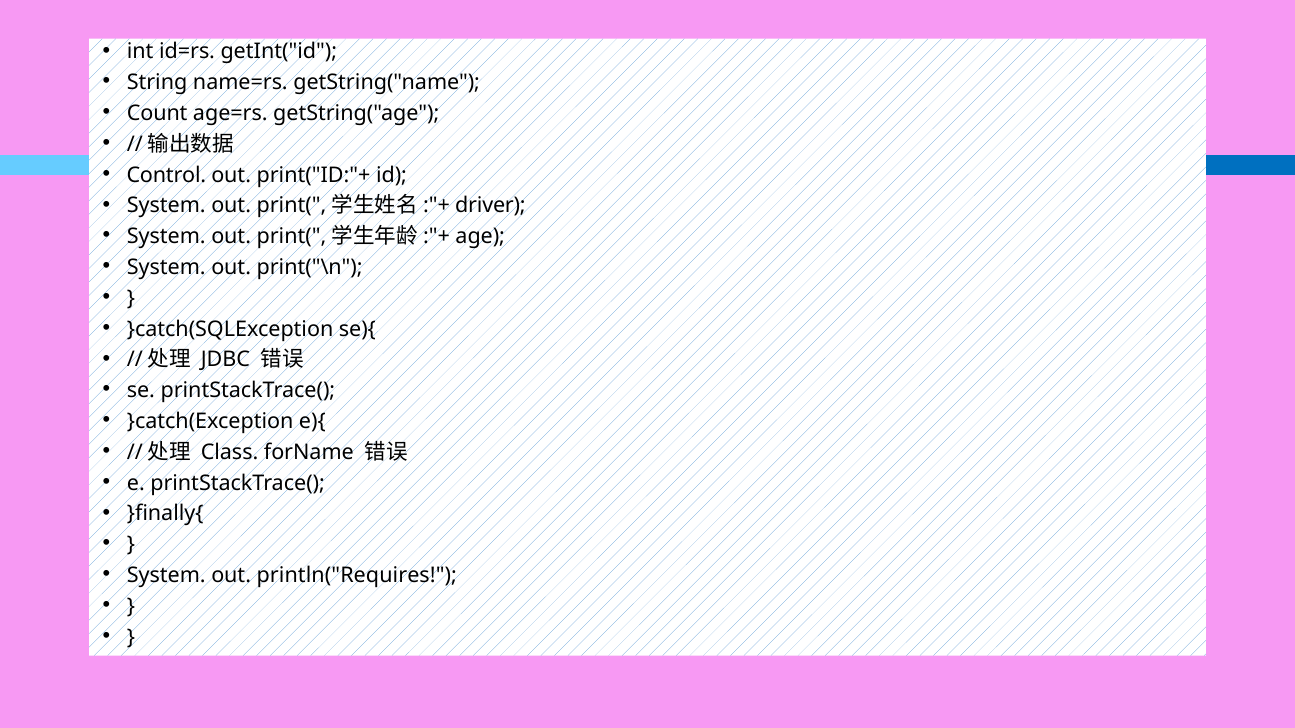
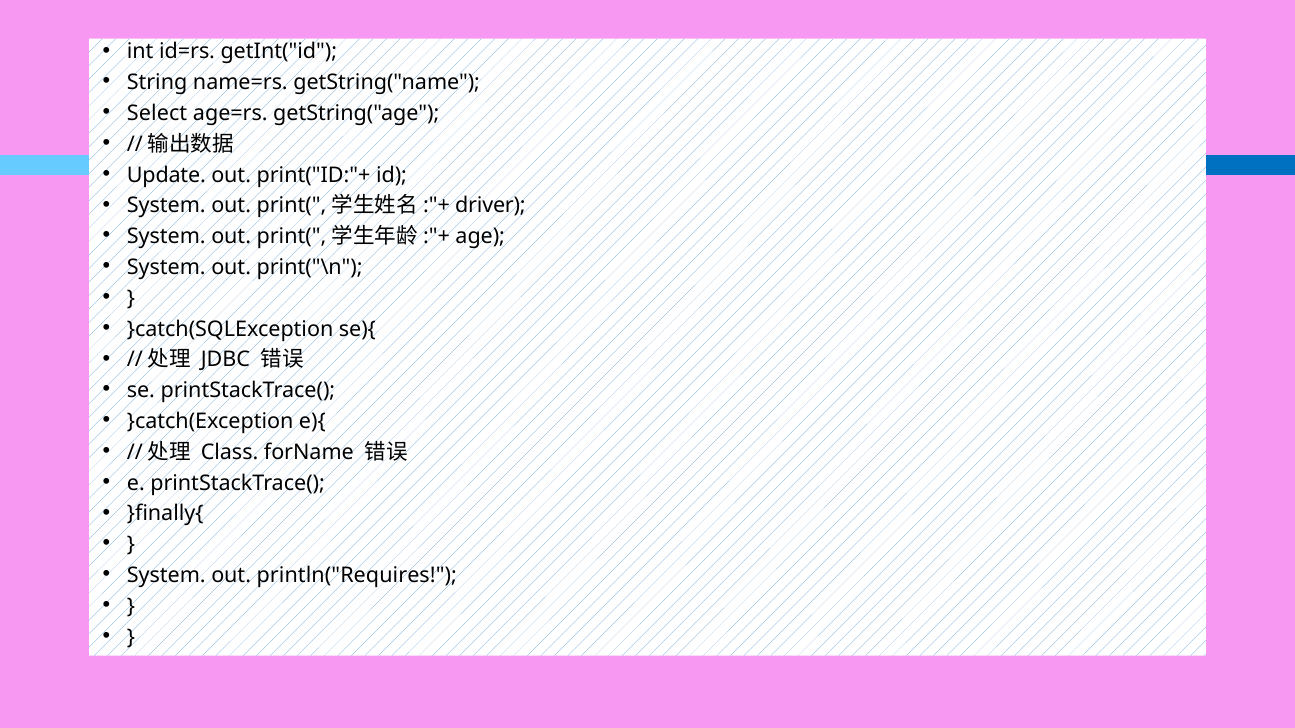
Count: Count -> Select (157, 113)
Control: Control -> Update (166, 175)
